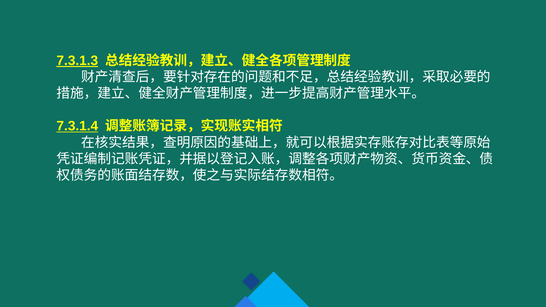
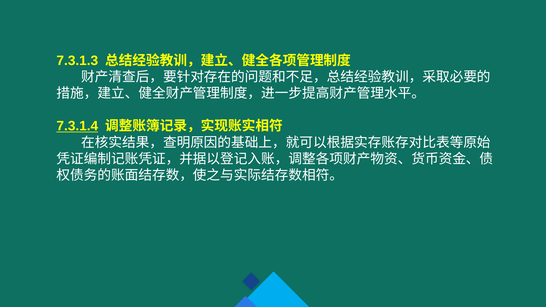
7.3.1.3 underline: present -> none (77, 61)
